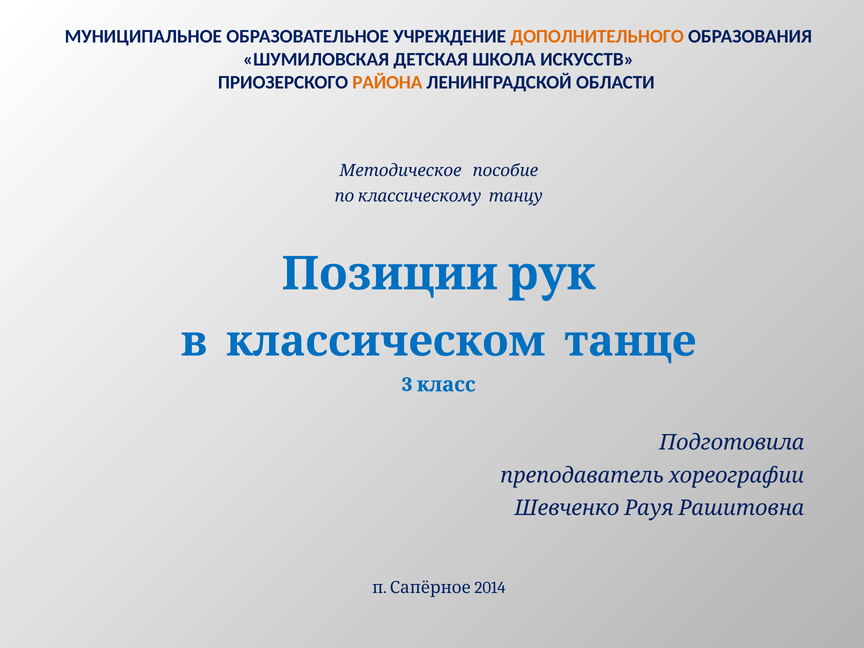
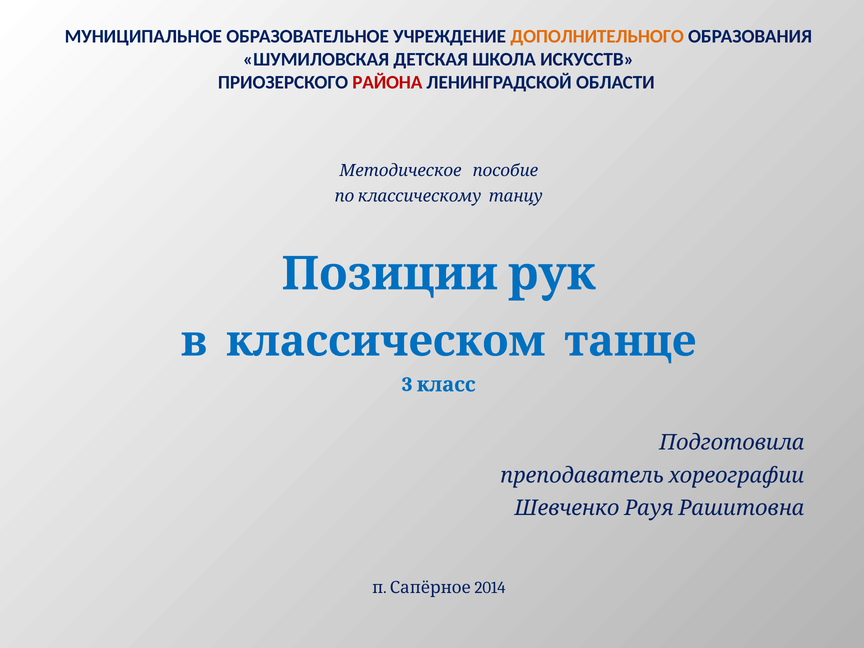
РАЙОНА colour: orange -> red (387, 82)
